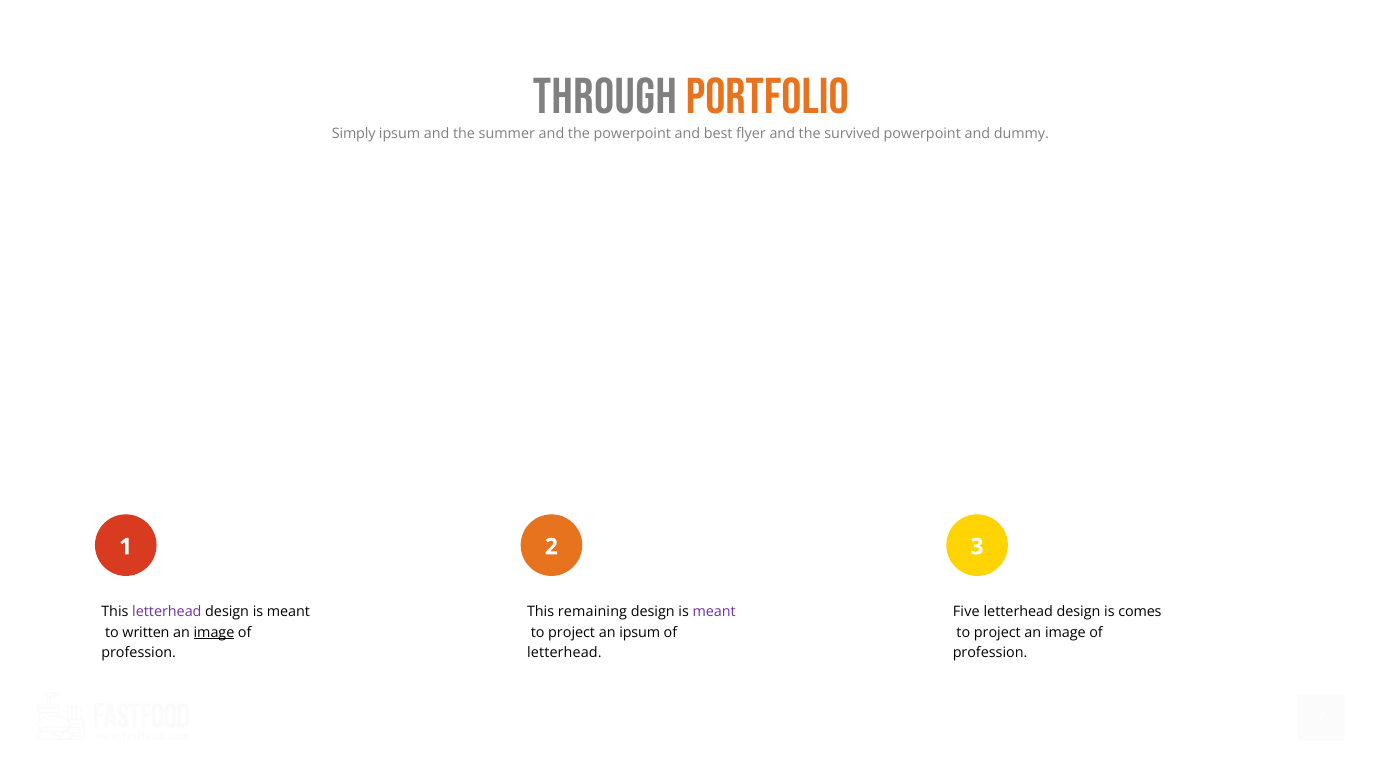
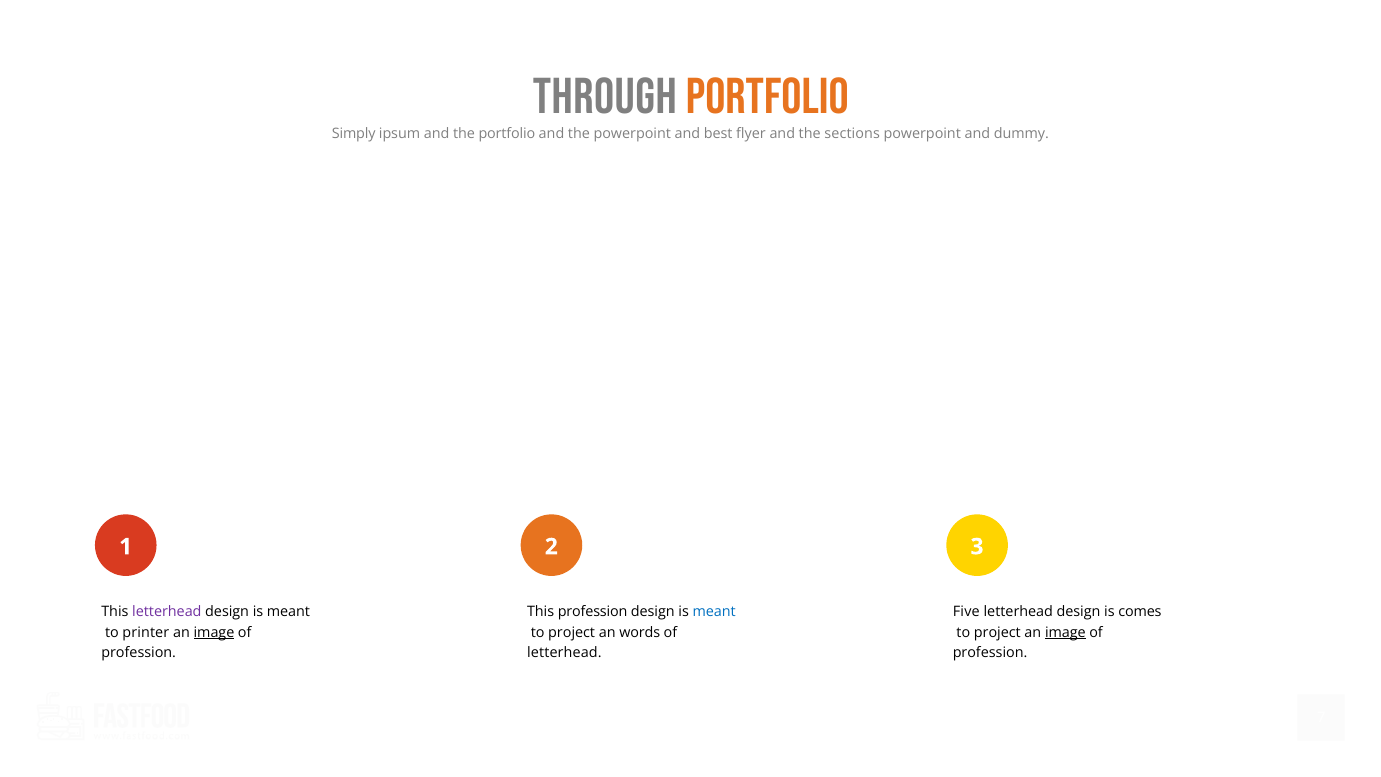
the summer: summer -> portfolio (507, 133)
survived: survived -> sections (852, 133)
This remaining: remaining -> profession (593, 611)
meant colour: purple -> blue (714, 611)
written: written -> printer (146, 632)
an ipsum: ipsum -> words (640, 632)
image underline: none -> present (1065, 632)
